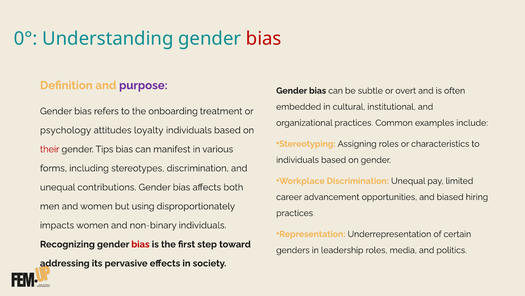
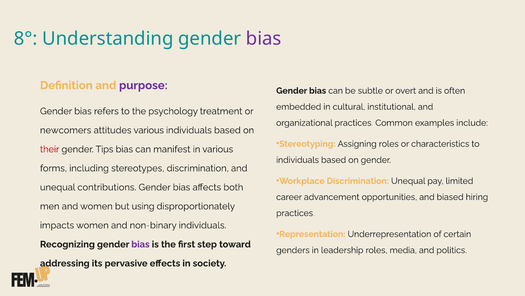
0°: 0° -> 8° (26, 39)
bias colour: red -> purple (264, 39)
onboarding: onboarding -> psychology (173, 111)
psychology: psychology -> newcomers (66, 130)
attitudes loyalty: loyalty -> various (149, 130)
bias colour: red -> purple (140, 244)
